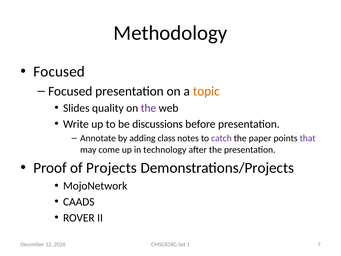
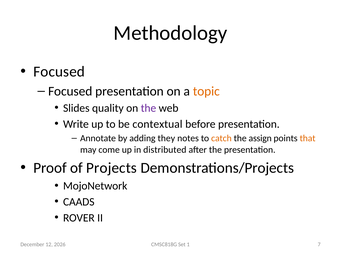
discussions: discussions -> contextual (157, 124)
class: class -> they (166, 138)
catch colour: purple -> orange (221, 138)
paper: paper -> assign (260, 138)
that colour: purple -> orange (308, 138)
technology: technology -> distributed (165, 150)
